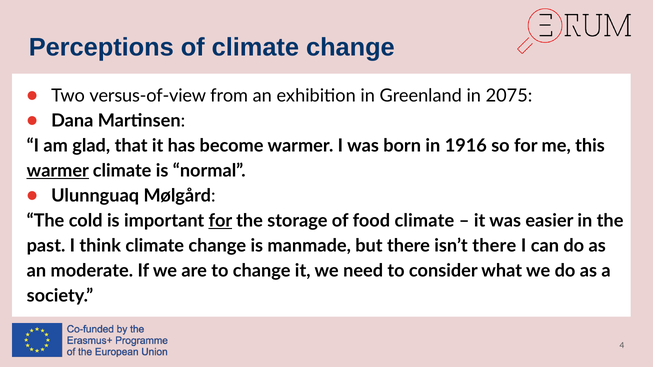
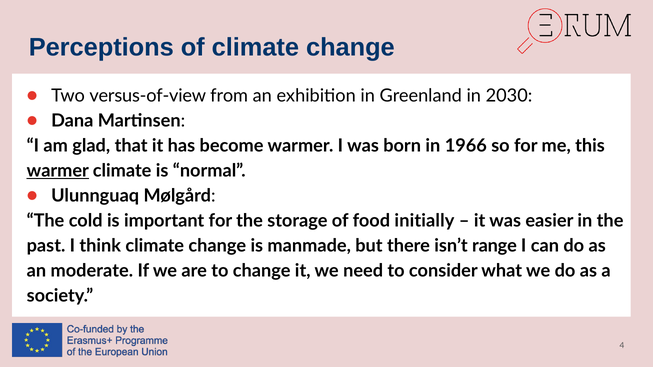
2075: 2075 -> 2030 (509, 96)
1916: 1916 -> 1966 (466, 146)
for underline: present -> none (220, 221)
food climate: climate -> initially (424, 221)
isn’t there: there -> range (494, 246)
